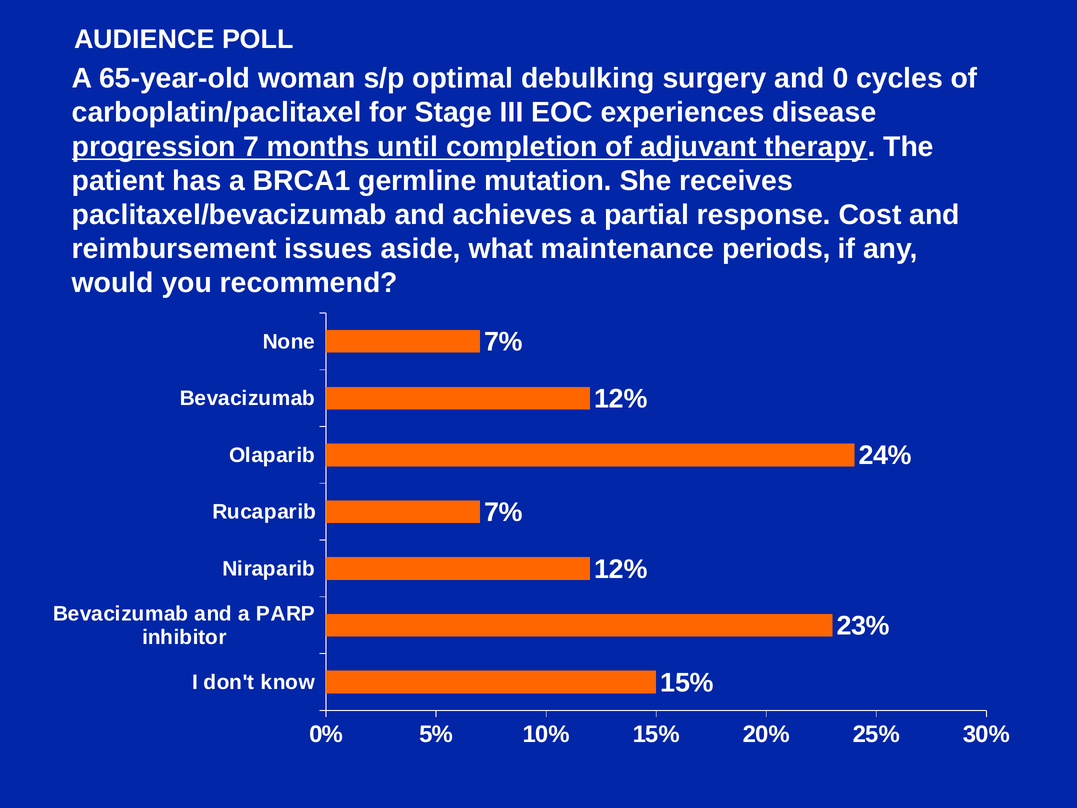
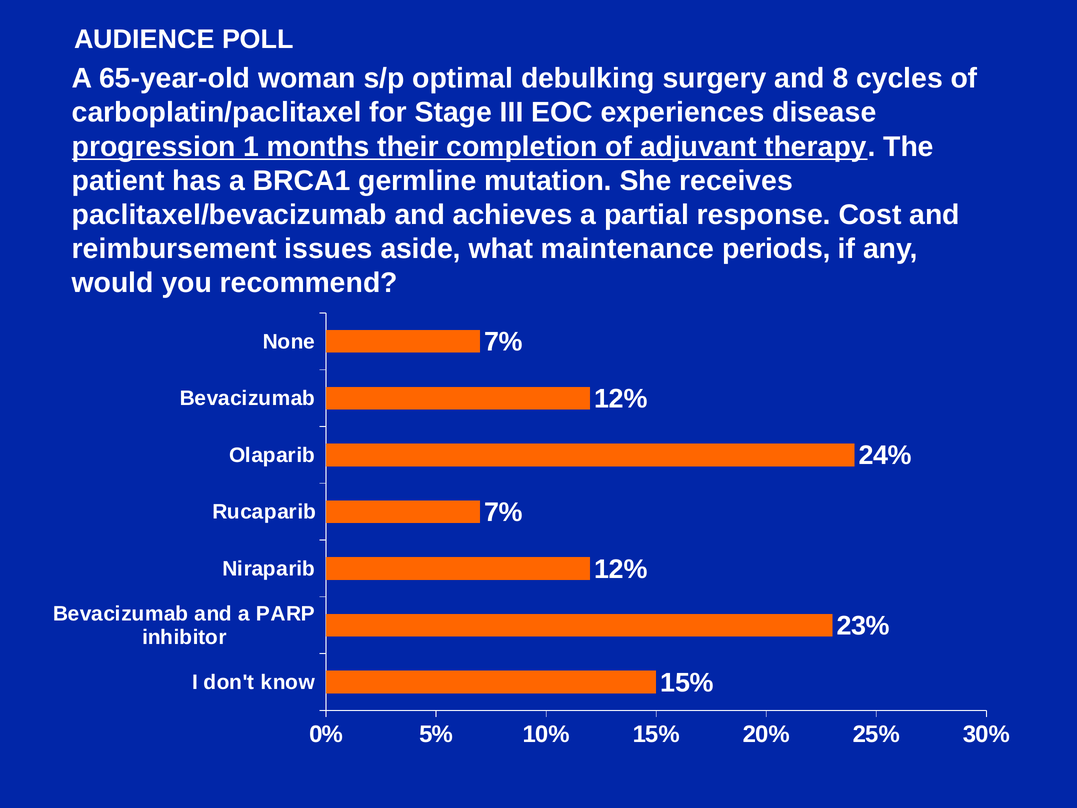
0: 0 -> 8 (840, 78)
7: 7 -> 1 (251, 147)
until: until -> their (408, 147)
